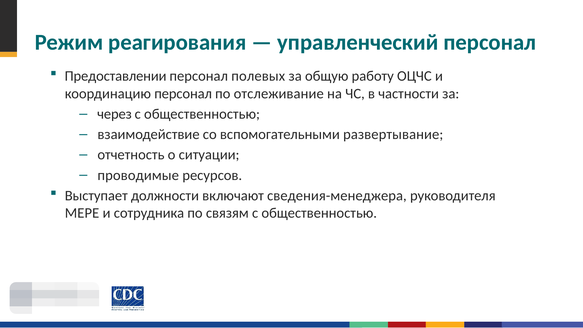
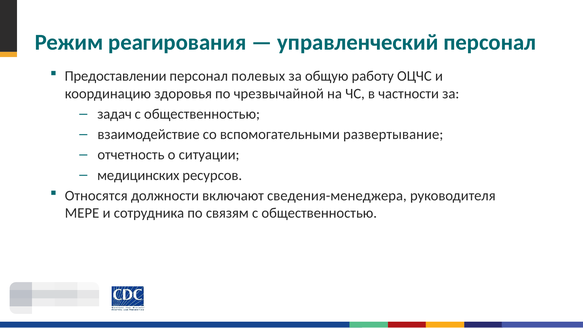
координацию персонал: персонал -> здоровья (183, 94)
отслеживание: отслеживание -> чрезвычайной (279, 94)
через: через -> задач (115, 114)
проводимые: проводимые -> медицинских (138, 175)
Выступает: Выступает -> Относятся (96, 196)
